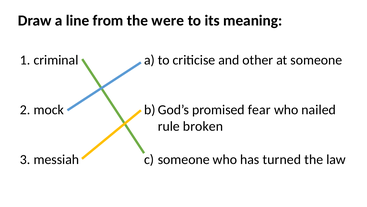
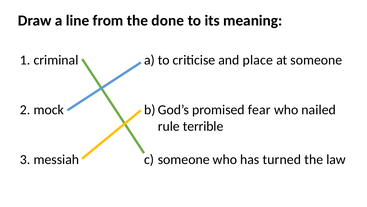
were: were -> done (168, 21)
other: other -> place (258, 60)
broken: broken -> terrible (203, 126)
